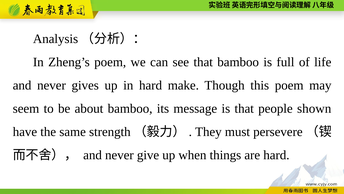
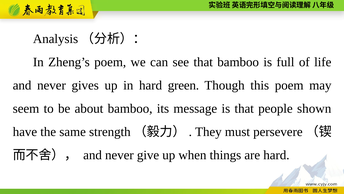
make: make -> green (183, 85)
